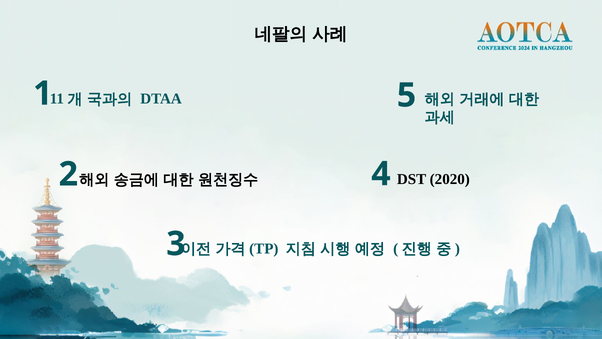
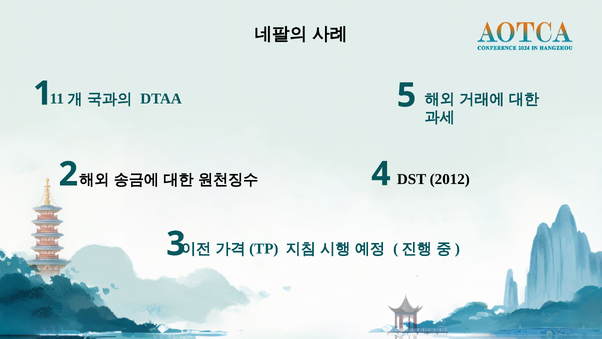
2020: 2020 -> 2012 (450, 179)
